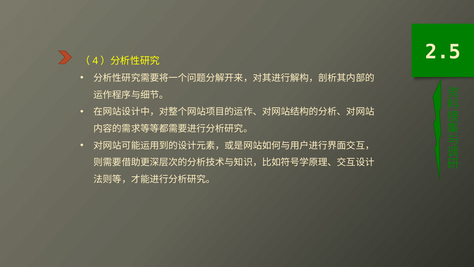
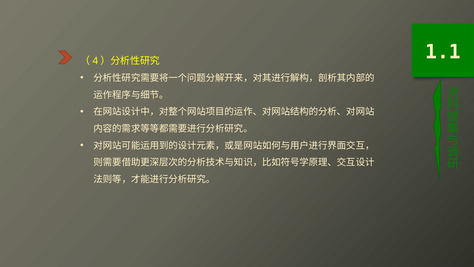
2.5: 2.5 -> 1.1 (443, 52)
